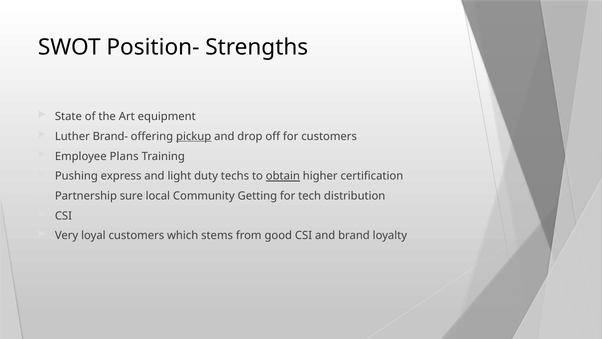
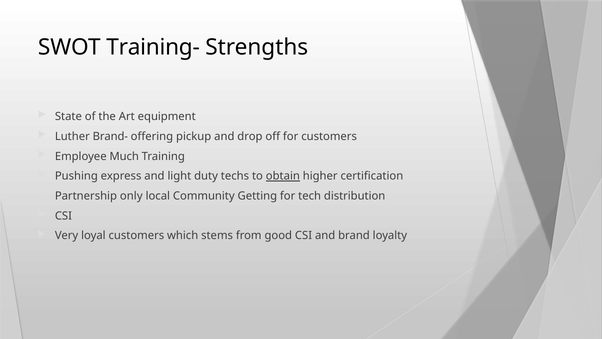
Position-: Position- -> Training- (153, 47)
pickup underline: present -> none (194, 136)
Plans: Plans -> Much (124, 156)
sure: sure -> only (131, 196)
